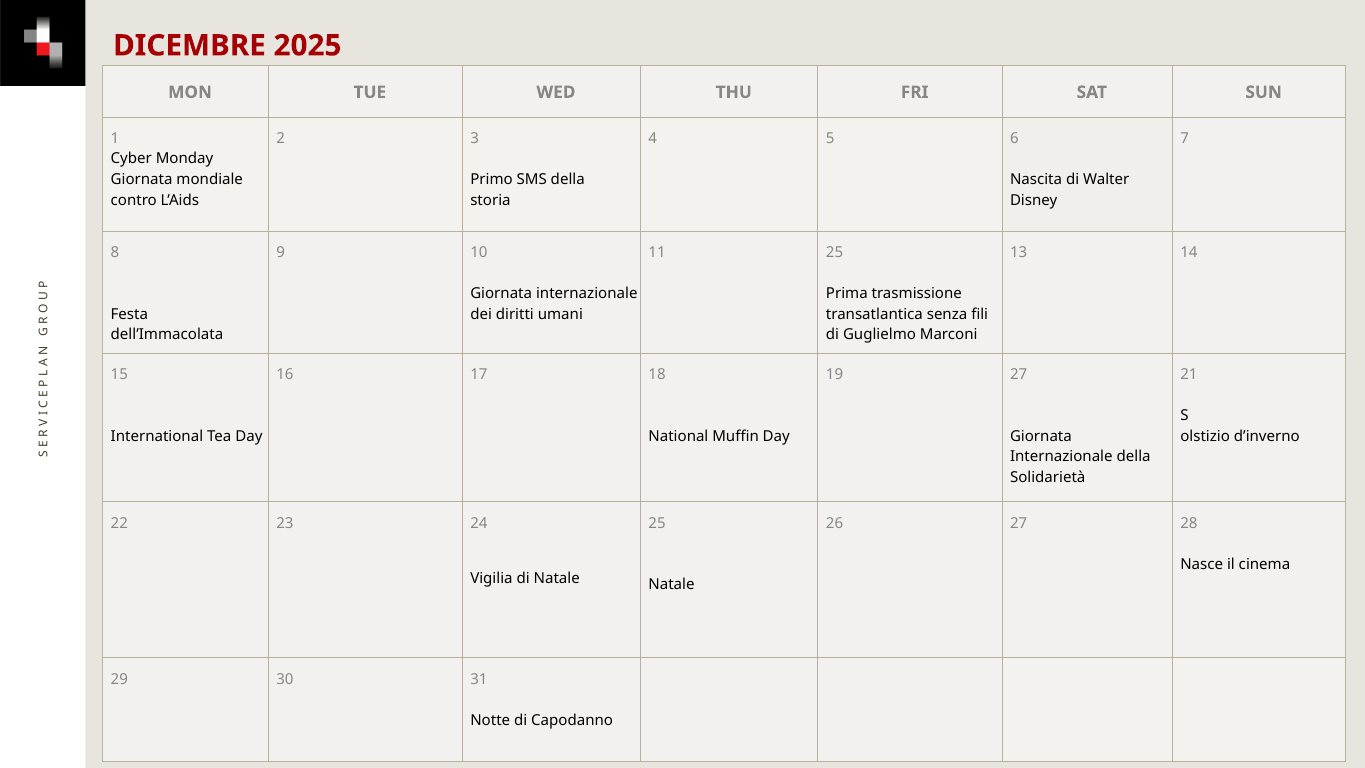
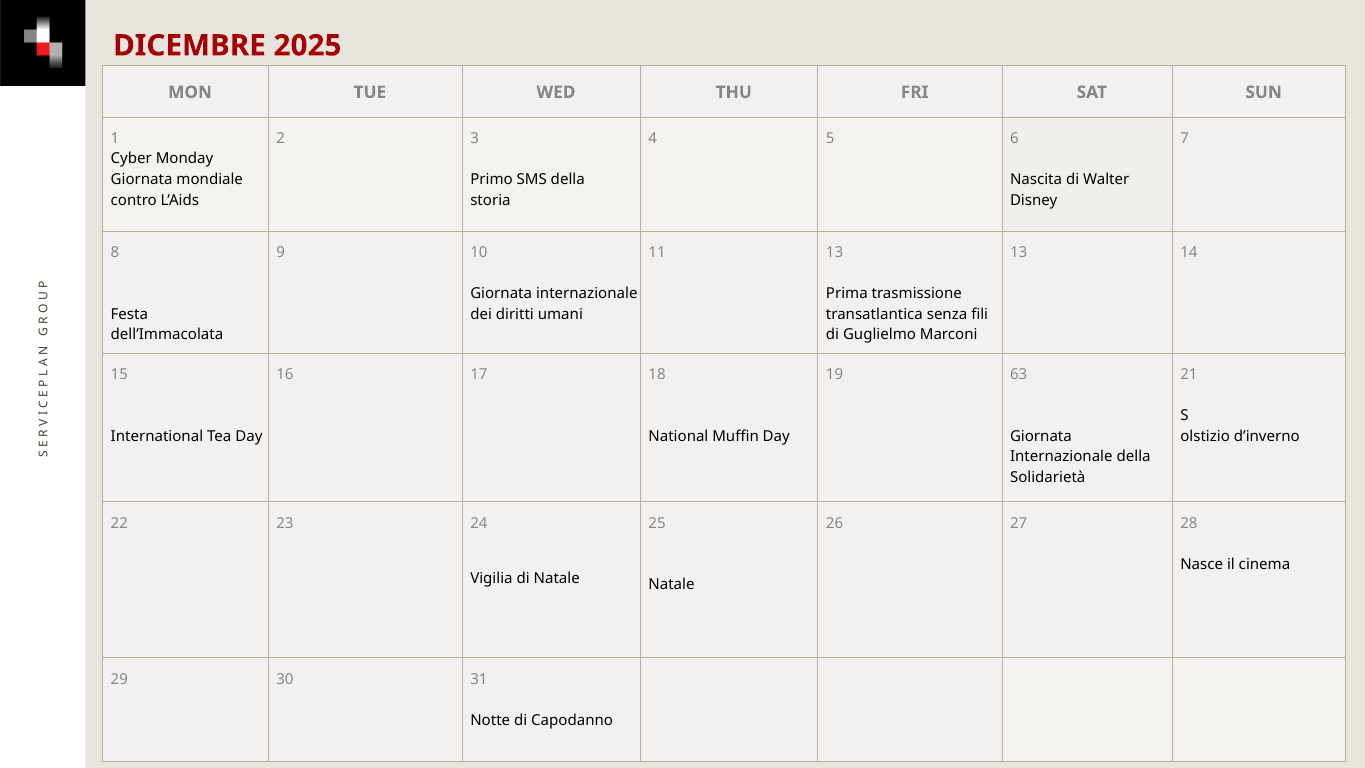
11 25: 25 -> 13 (835, 252)
19 27: 27 -> 63 (1019, 374)
